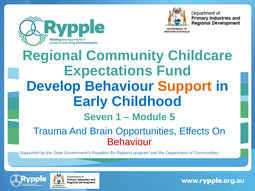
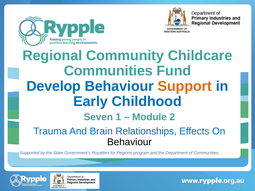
Expectations: Expectations -> Communities (108, 71)
5: 5 -> 2 (172, 117)
Opportunities: Opportunities -> Relationships (146, 131)
Behaviour colour: red -> black (129, 142)
